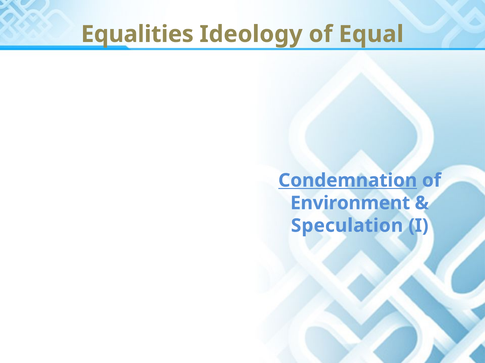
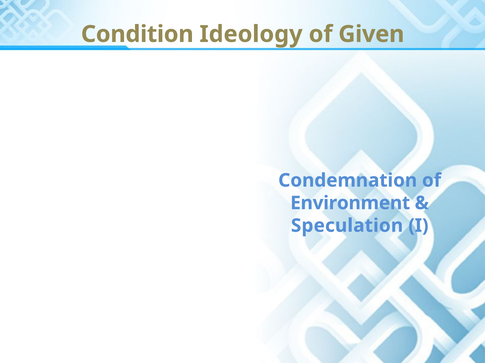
Equalities: Equalities -> Condition (137, 34)
Equal: Equal -> Given (371, 34)
Condemnation underline: present -> none (348, 181)
